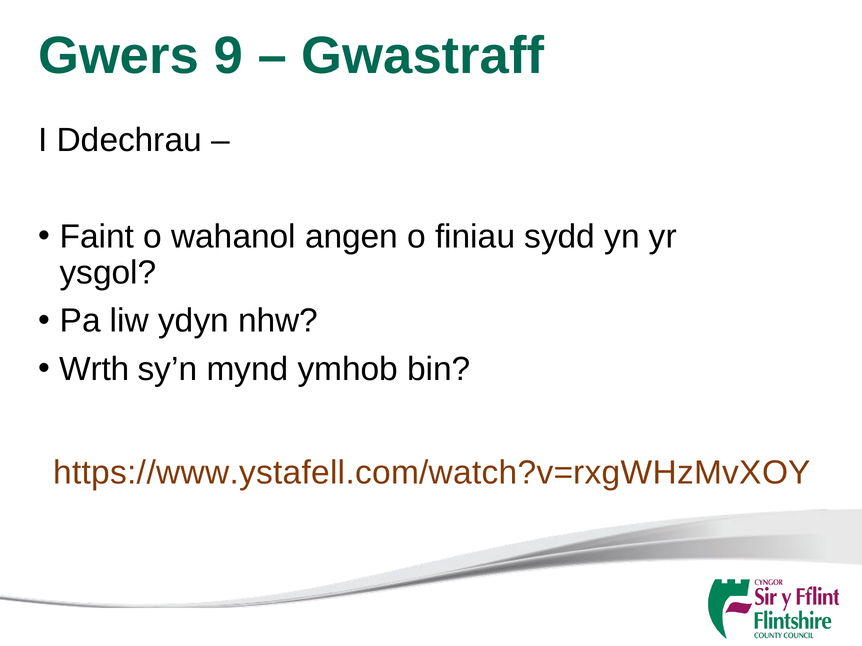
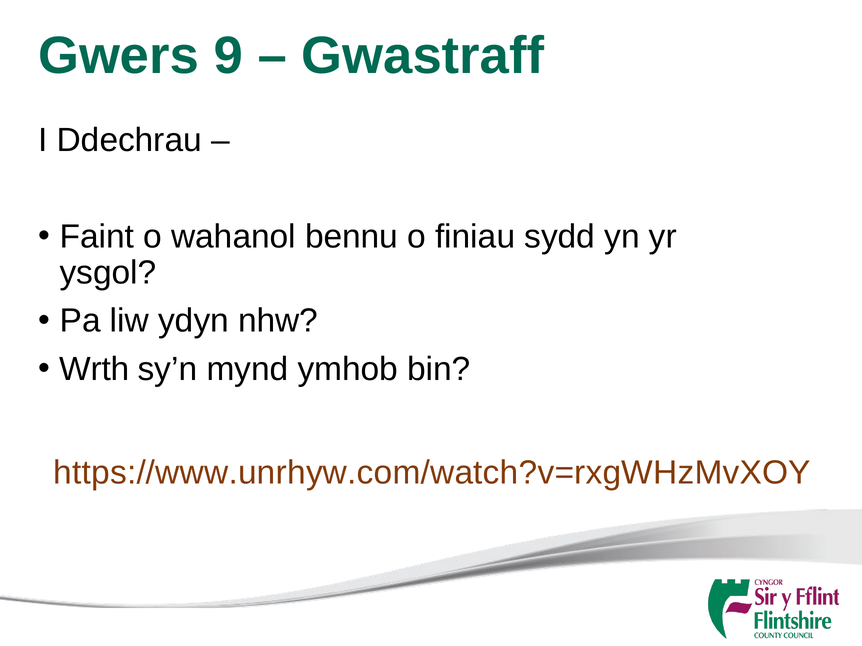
angen: angen -> bennu (352, 237)
https://www.ystafell.com/watch?v=rxgWHzMvXOY: https://www.ystafell.com/watch?v=rxgWHzMvXOY -> https://www.unrhyw.com/watch?v=rxgWHzMvXOY (432, 473)
